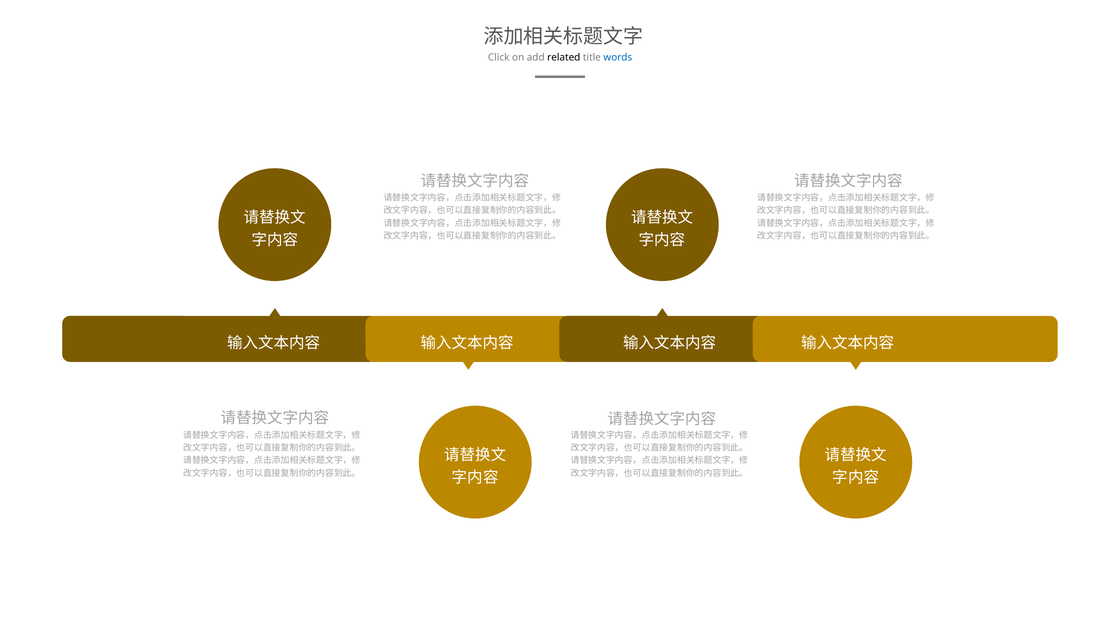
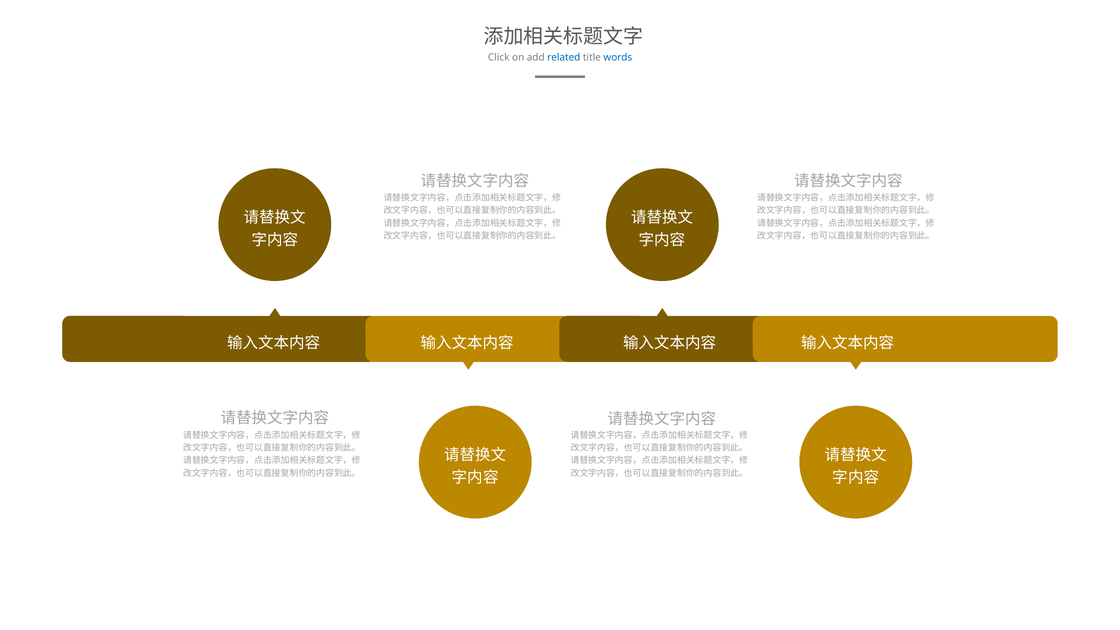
related colour: black -> blue (564, 57)
